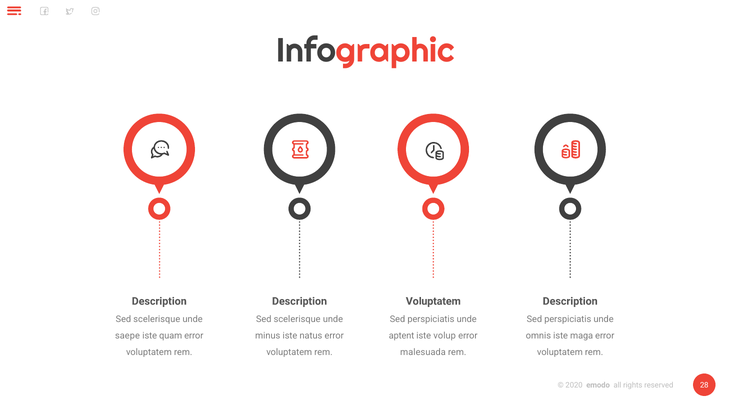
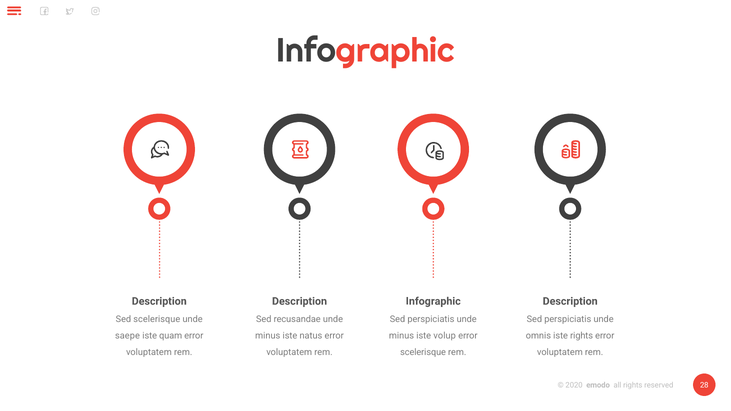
Voluptatem: Voluptatem -> Infographic (433, 301)
scelerisque: scelerisque -> recusandae (297, 320)
aptent: aptent -> minus (402, 336)
iste maga: maga -> rights (582, 336)
malesuada: malesuada -> scelerisque (423, 352)
